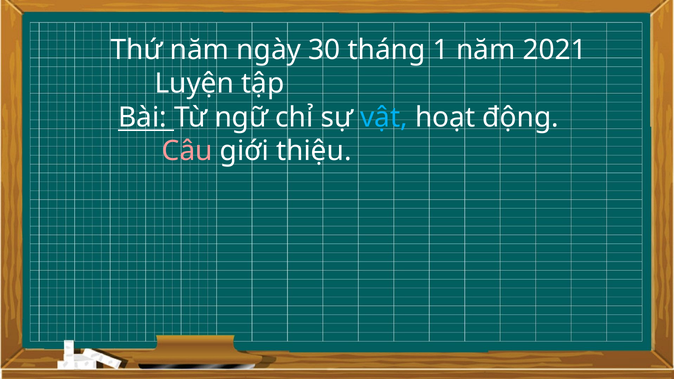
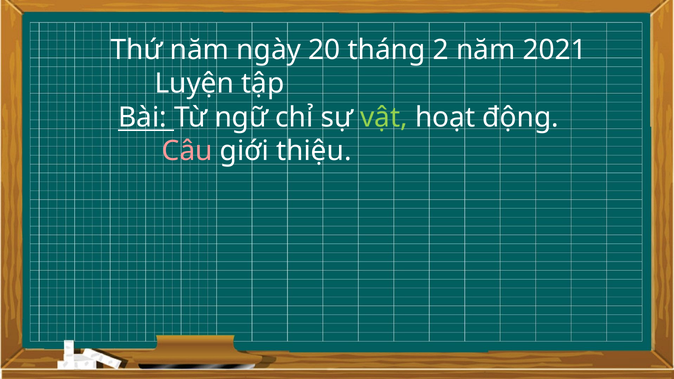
30: 30 -> 20 (324, 50)
1: 1 -> 2 (441, 50)
vật colour: light blue -> light green (384, 117)
